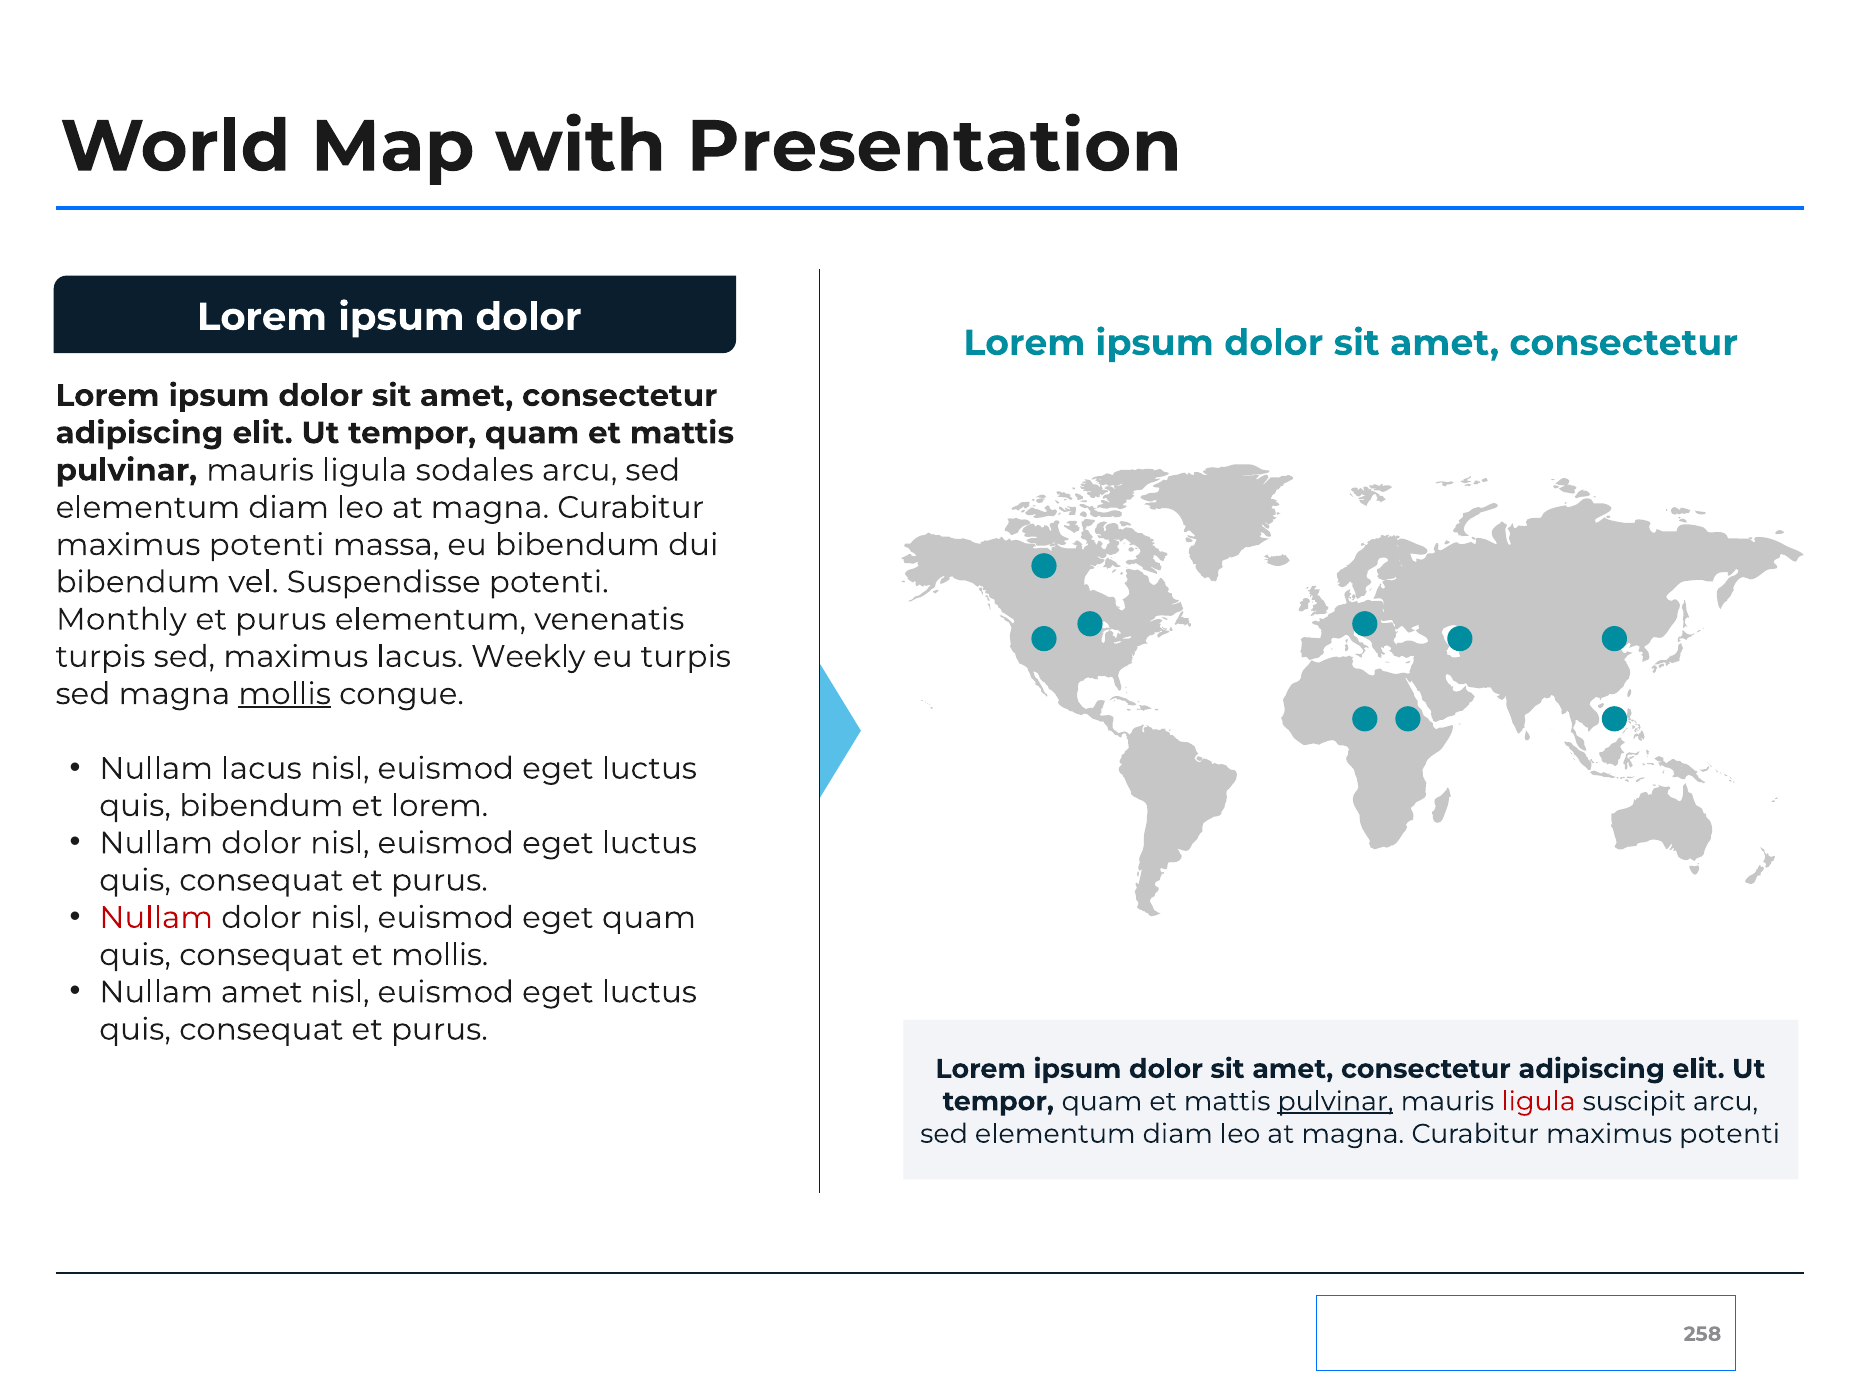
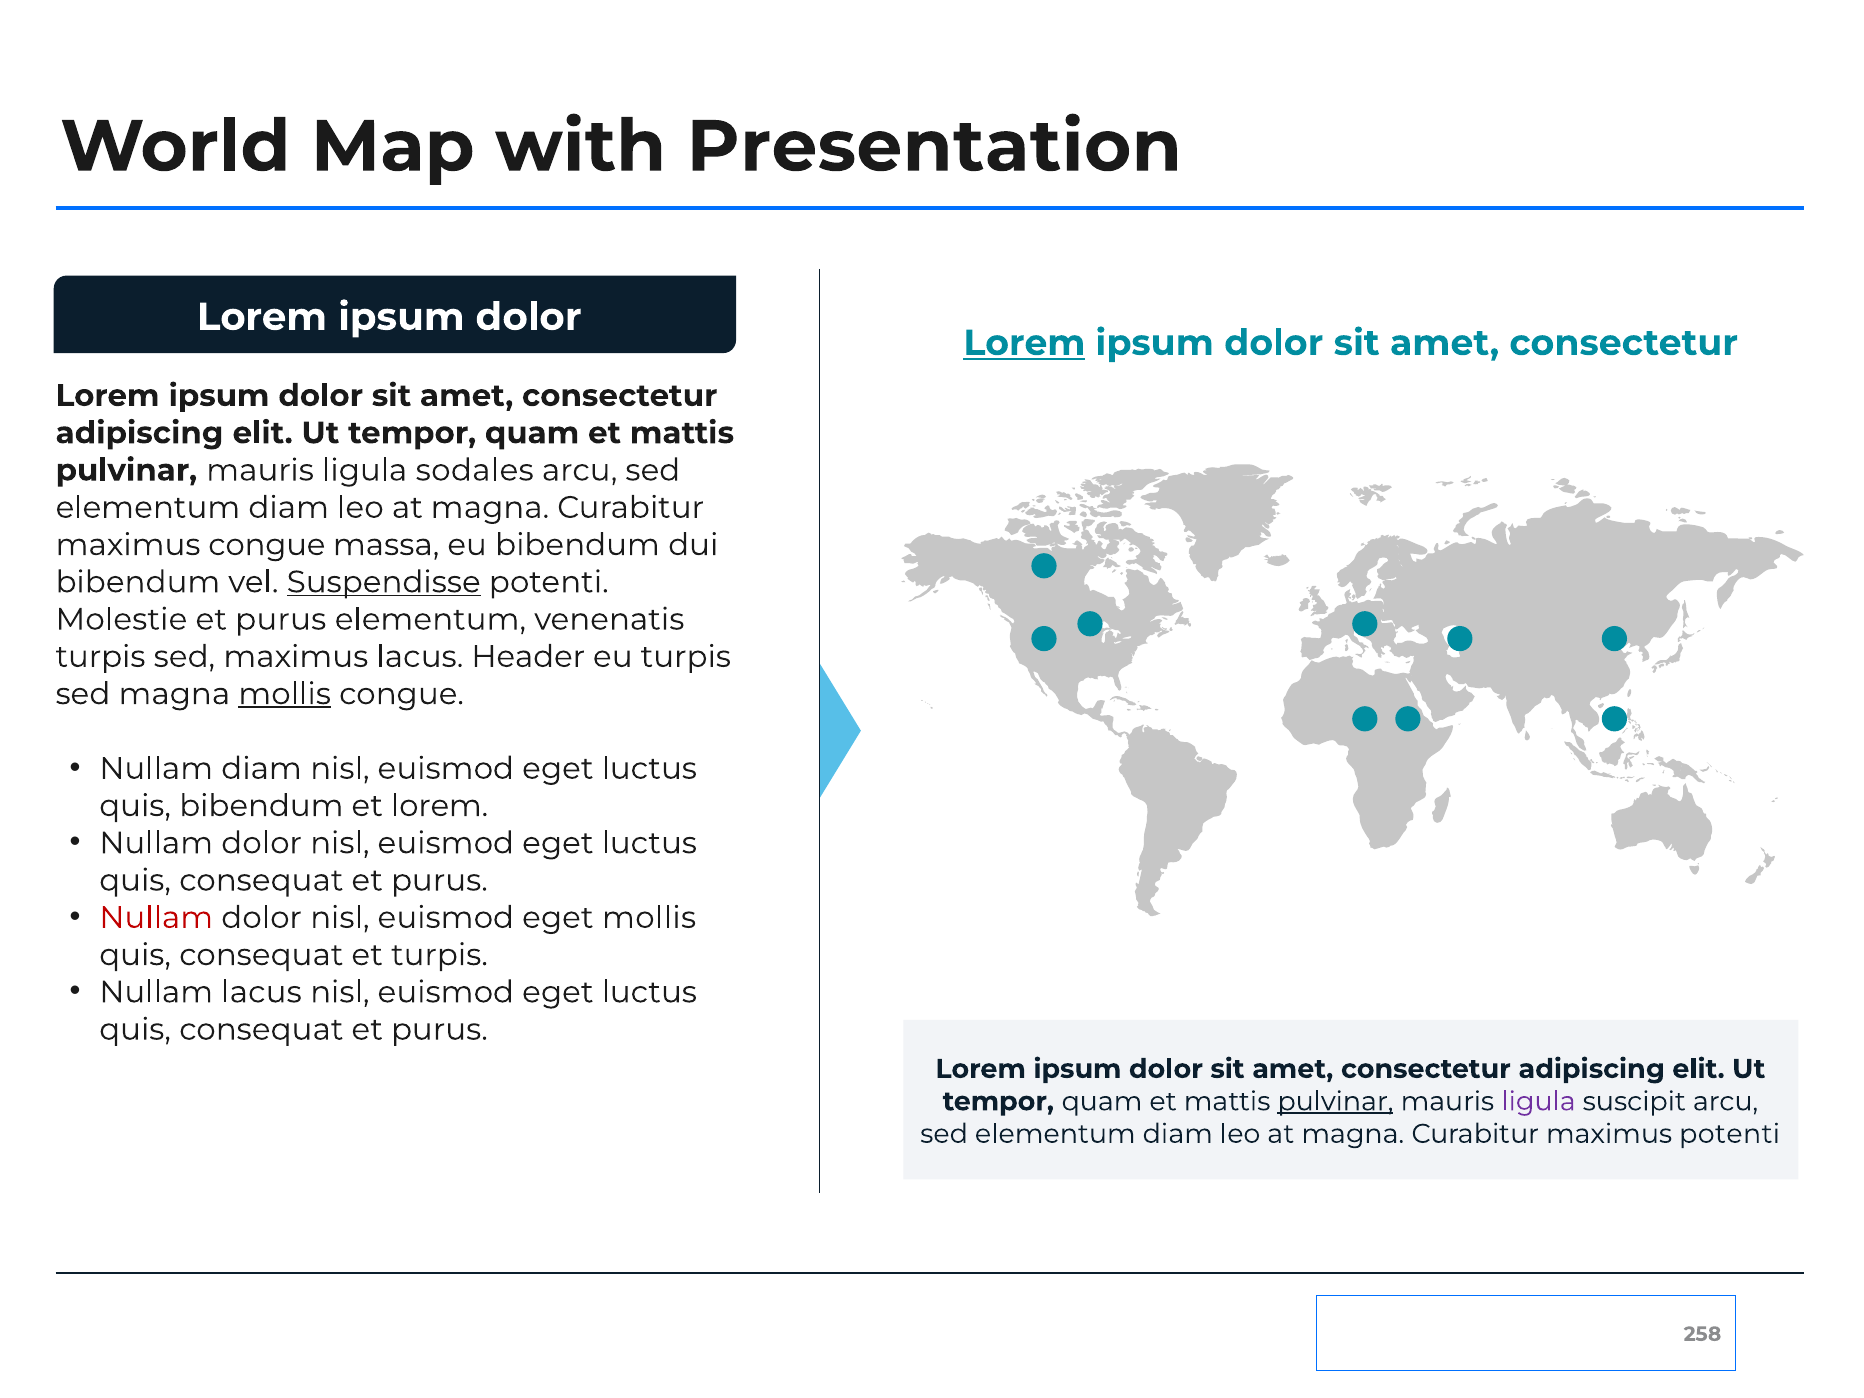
Lorem underline: none -> present (1024, 343)
potenti: potenti -> congue (267, 545)
Suspendisse underline: none -> present (384, 582)
Monthly: Monthly -> Molestie (121, 619)
Weekly: Weekly -> Header (528, 657)
Nullam lacus: lacus -> diam (262, 769)
eget quam: quam -> mollis (649, 918)
et mollis: mollis -> turpis (439, 955)
Nullam amet: amet -> lacus (261, 992)
ligula colour: red -> purple (1539, 1101)
